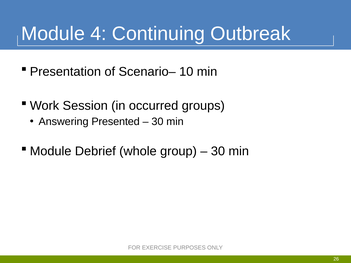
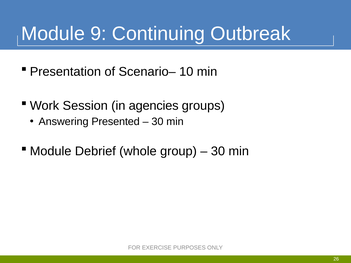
4: 4 -> 9 (98, 34)
occurred: occurred -> agencies (154, 106)
